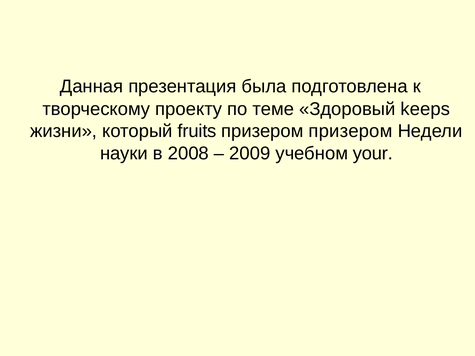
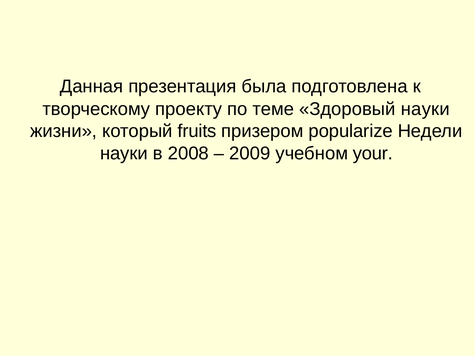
Здоровый keeps: keeps -> науки (425, 109)
призером призером: призером -> popularize (351, 131)
